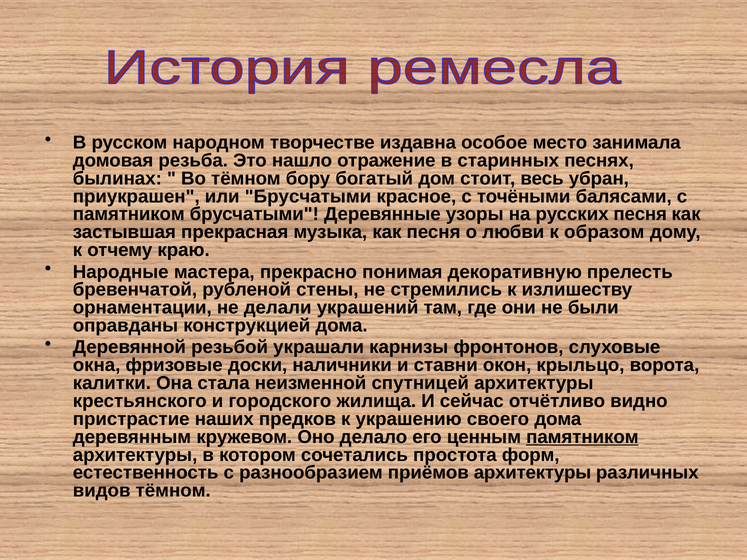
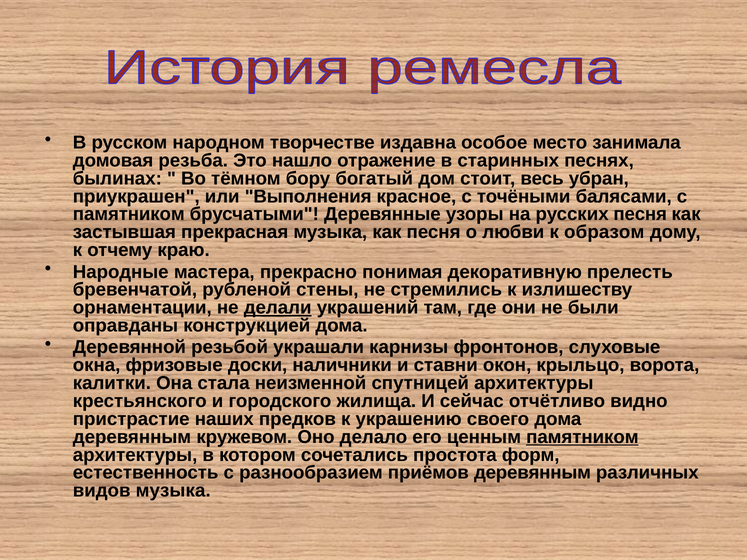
или Брусчатыми: Брусчатыми -> Выполнения (308, 196)
делали underline: none -> present (278, 308)
приёмов архитектуры: архитектуры -> деревянным (533, 473)
видов тёмном: тёмном -> музыка (173, 491)
